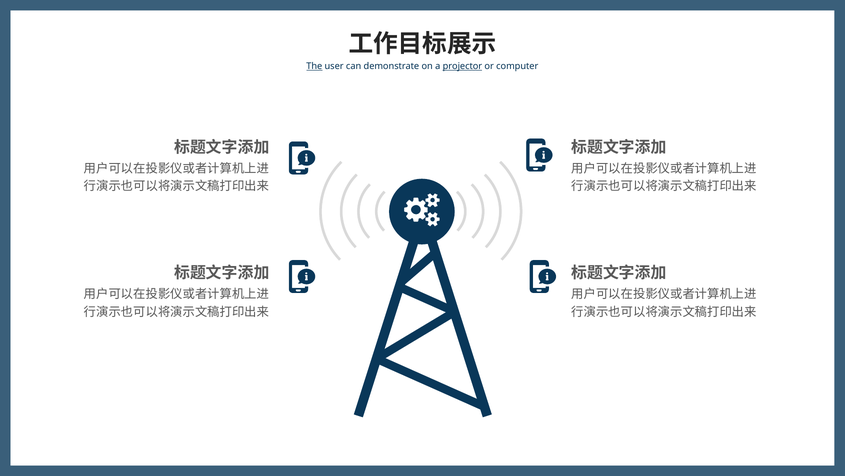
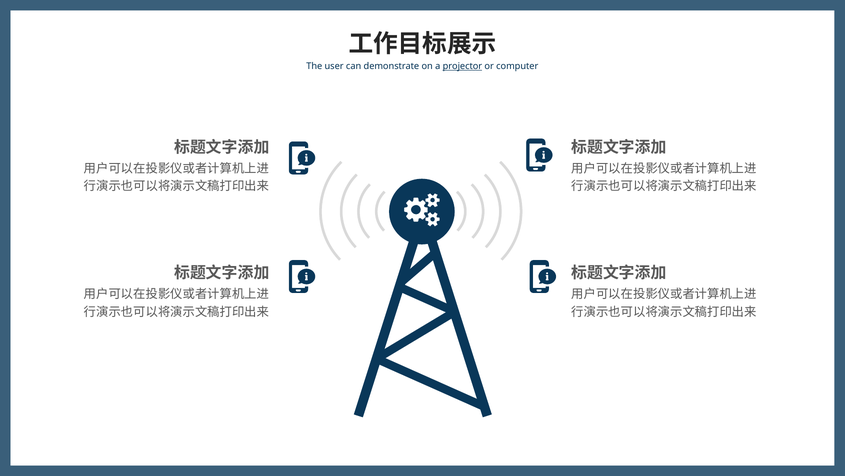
The underline: present -> none (314, 66)
